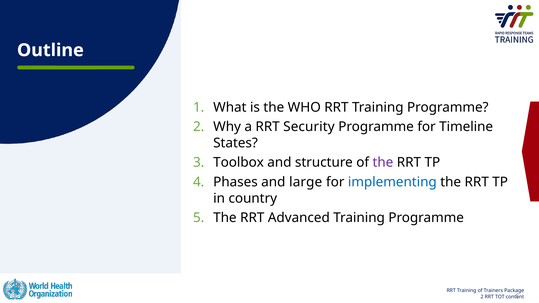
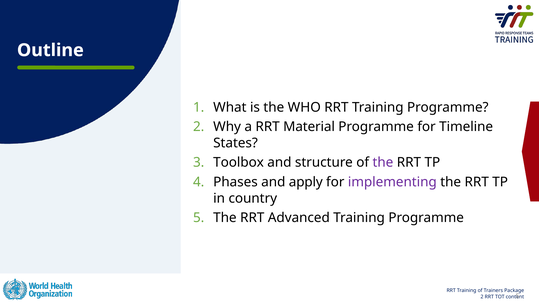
Security: Security -> Material (309, 127)
large: large -> apply (306, 182)
implementing colour: blue -> purple (392, 182)
